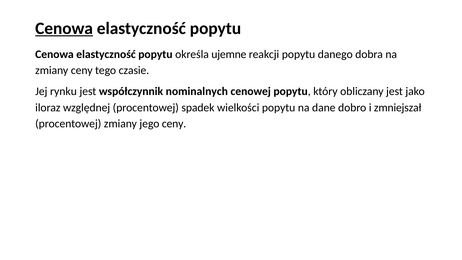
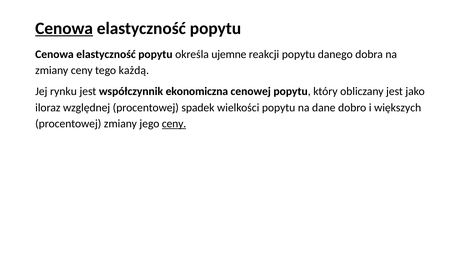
czasie: czasie -> każdą (134, 70)
nominalnych: nominalnych -> ekonomiczna (197, 91)
zmniejszał: zmniejszał -> większych (398, 108)
ceny underline: none -> present (174, 124)
